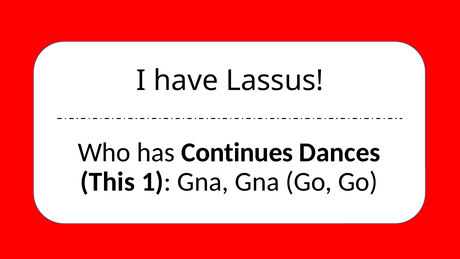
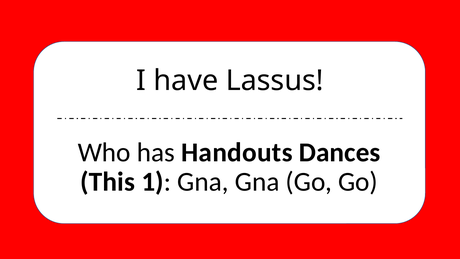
Continues: Continues -> Handouts (237, 152)
